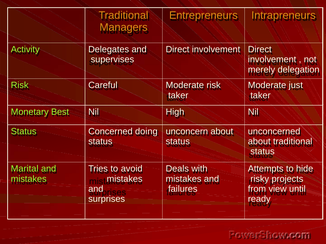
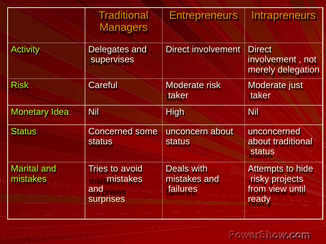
Best: Best -> Idea (60, 112)
doing: doing -> some (146, 132)
